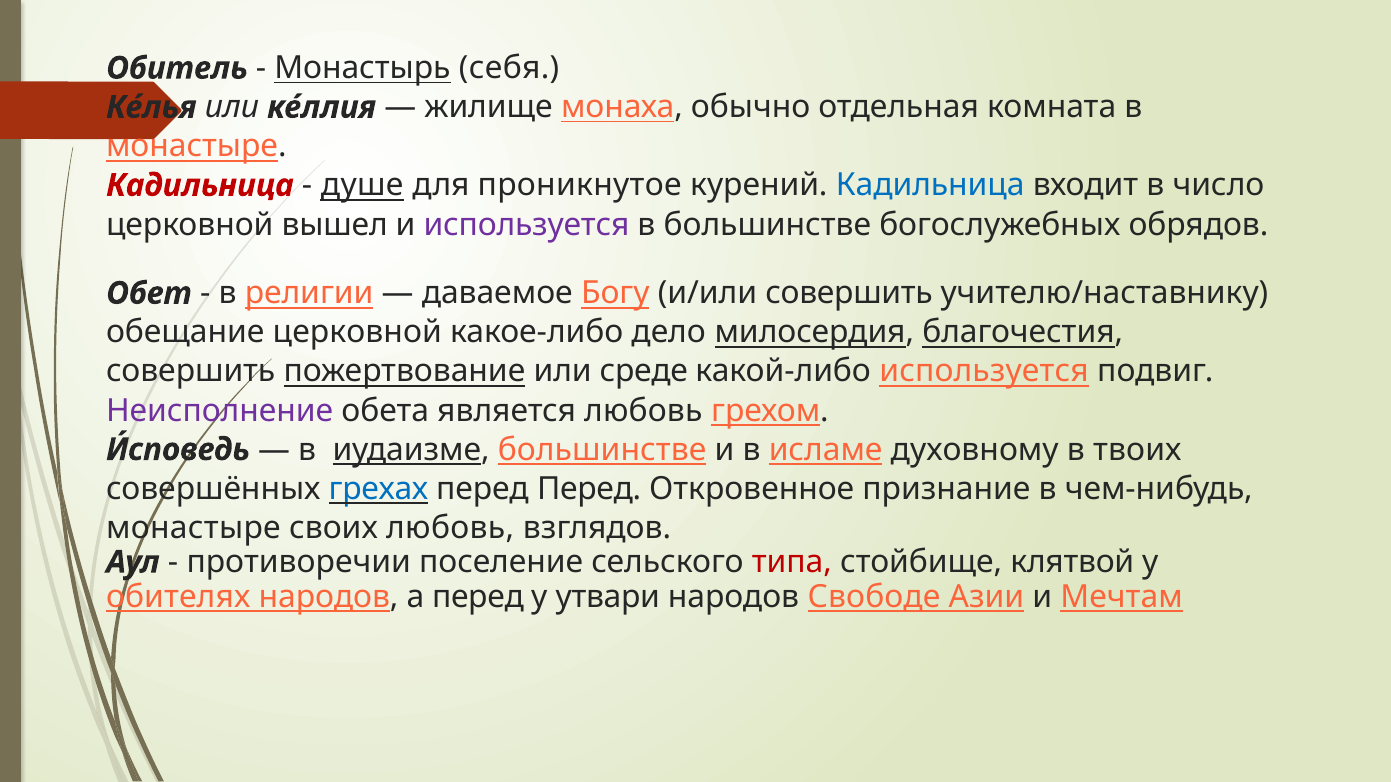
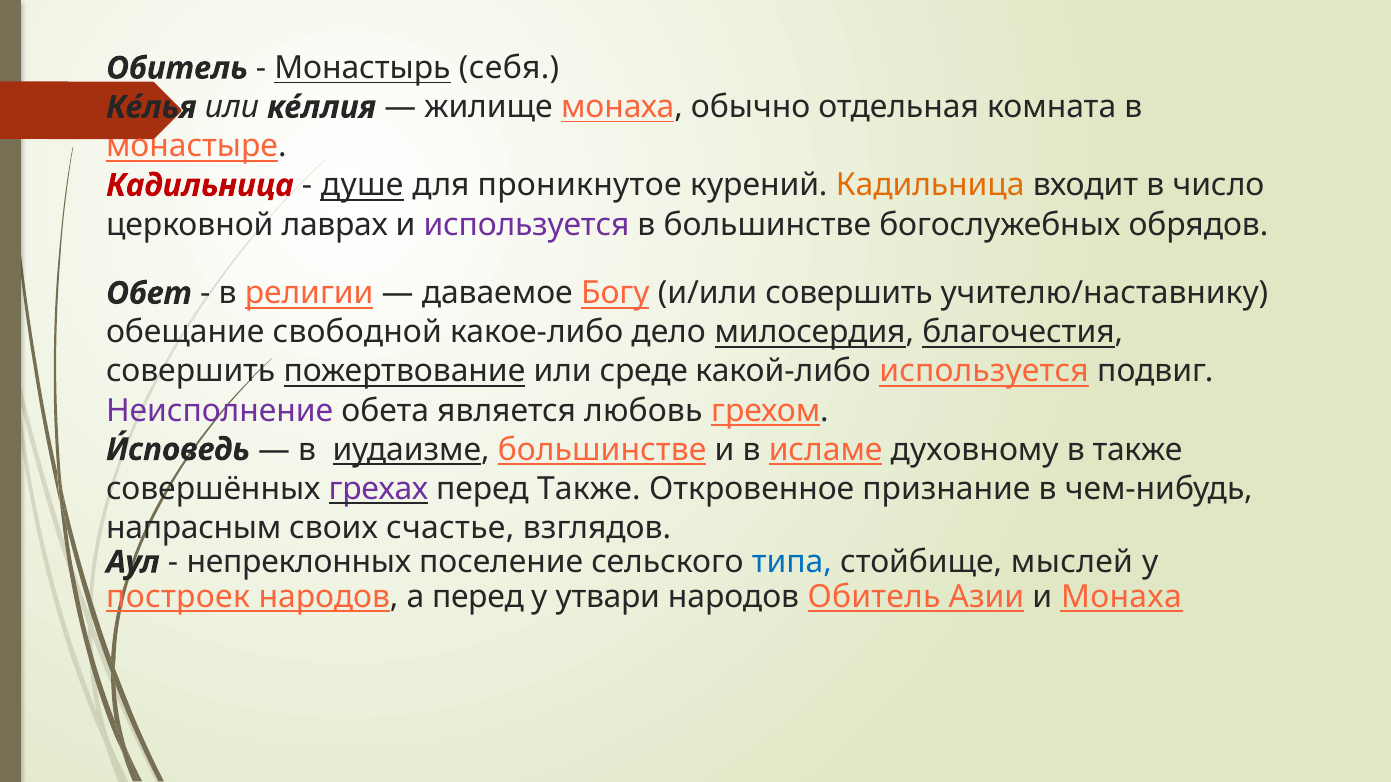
Кадильница colour: blue -> orange (930, 186)
вышел: вышел -> лаврах (335, 225)
обещание церковной: церковной -> свободной (357, 333)
в твоих: твоих -> также (1138, 450)
грехах colour: blue -> purple (378, 489)
перед Перед: Перед -> Также (589, 489)
монастыре: монастыре -> напрасным (194, 528)
своих любовь: любовь -> счастье (450, 528)
противоречии: противоречии -> непреклонных (299, 562)
типа colour: red -> blue (792, 562)
клятвой: клятвой -> мыслей (1072, 562)
обителях: обителях -> построек (178, 597)
народов Свободе: Свободе -> Обитель (874, 597)
и Мечтам: Мечтам -> Монаха (1121, 597)
